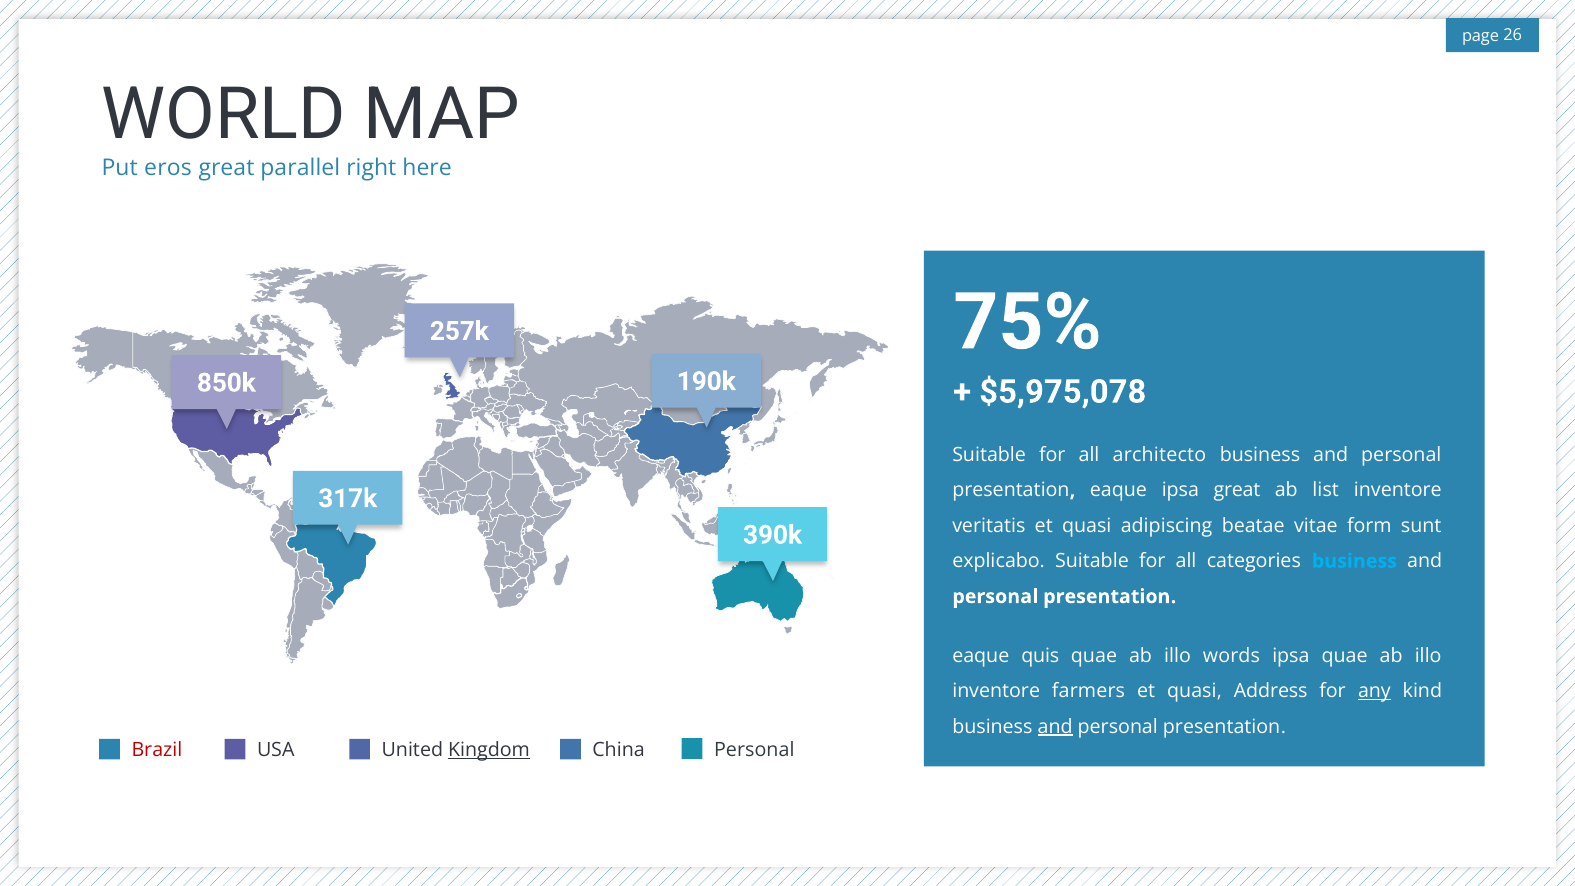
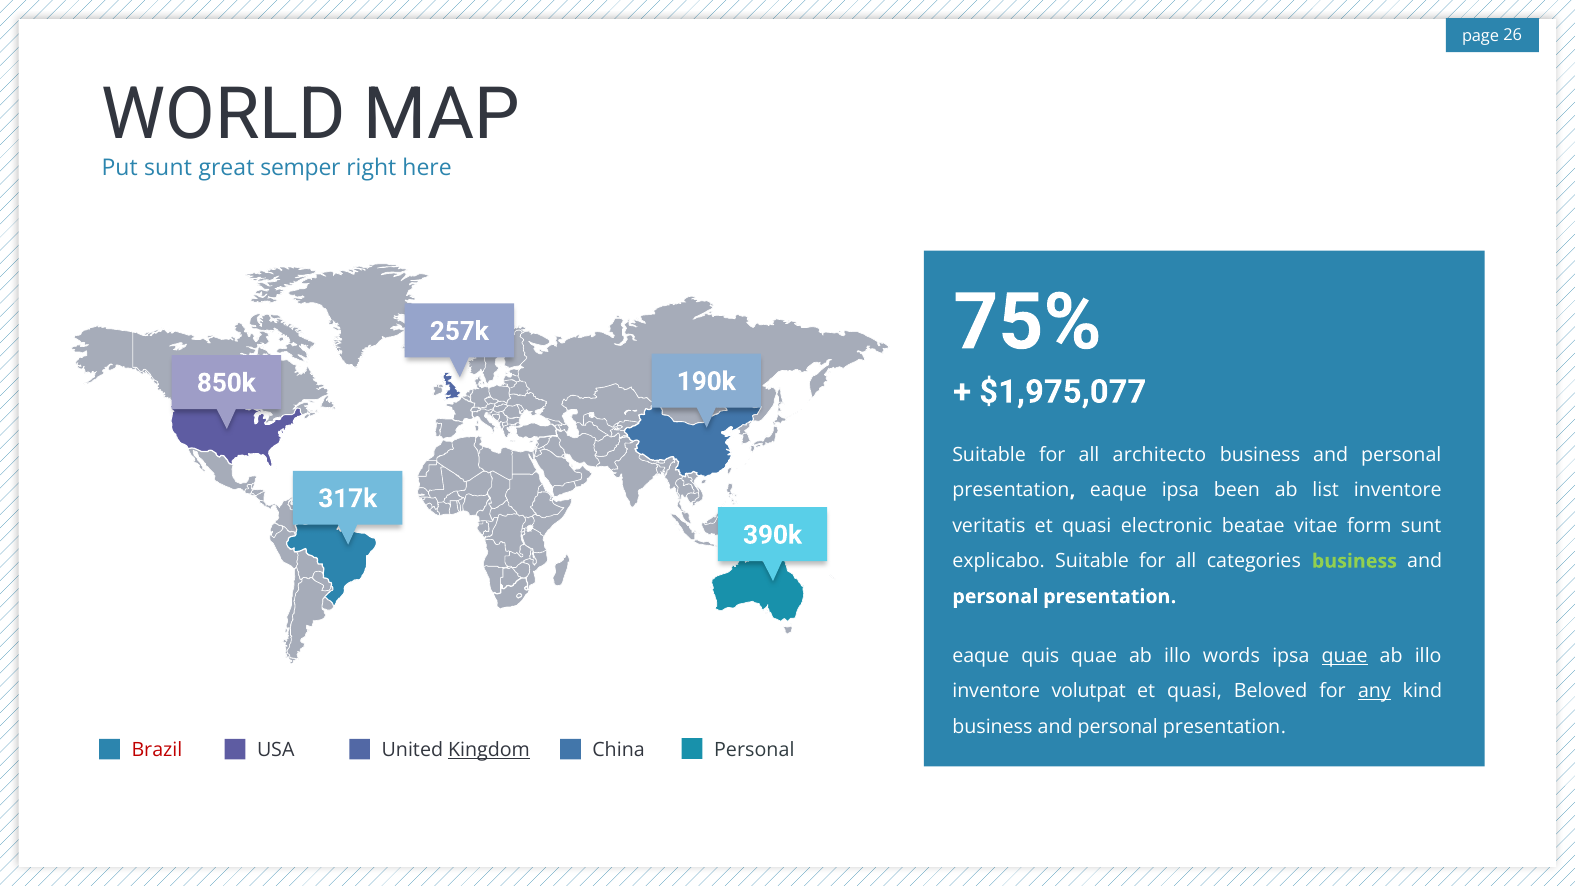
Put eros: eros -> sunt (168, 168)
parallel: parallel -> semper (300, 168)
$5,975,078: $5,975,078 -> $1,975,077 (1063, 392)
ipsa great: great -> been (1237, 490)
adipiscing: adipiscing -> electronic (1166, 526)
business colour: light blue -> light green (1354, 561)
quae underline: none -> present (1345, 656)
farmers: farmers -> volutpat (1089, 691)
Address: Address -> Beloved (1271, 691)
and underline: present -> none (1055, 726)
